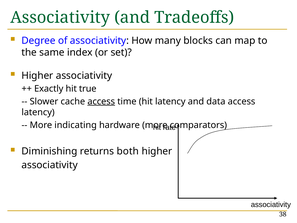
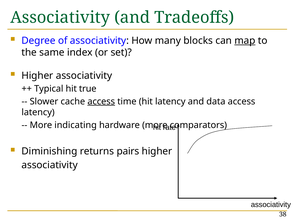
map underline: none -> present (245, 40)
Exactly: Exactly -> Typical (49, 89)
both: both -> pairs (128, 151)
